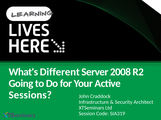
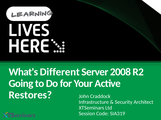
Sessions: Sessions -> Restores (30, 95)
